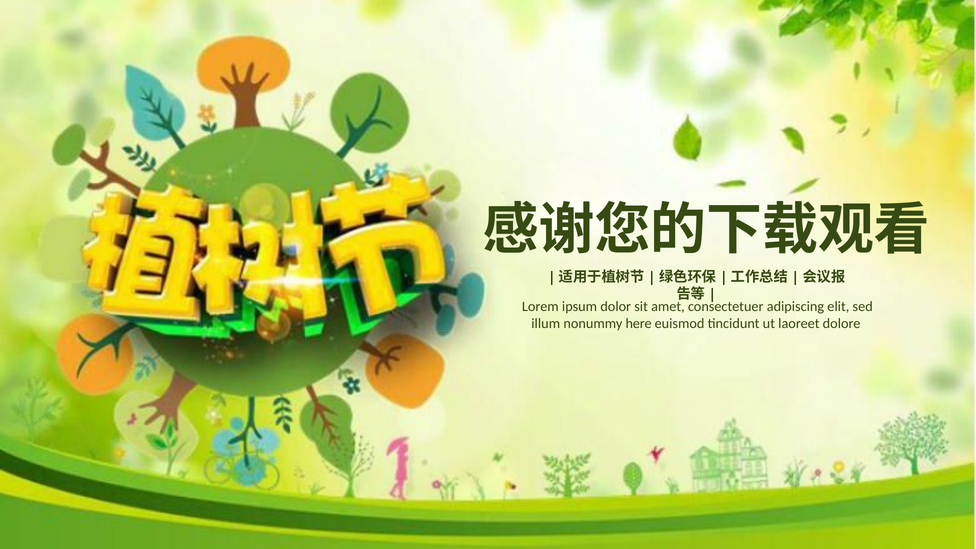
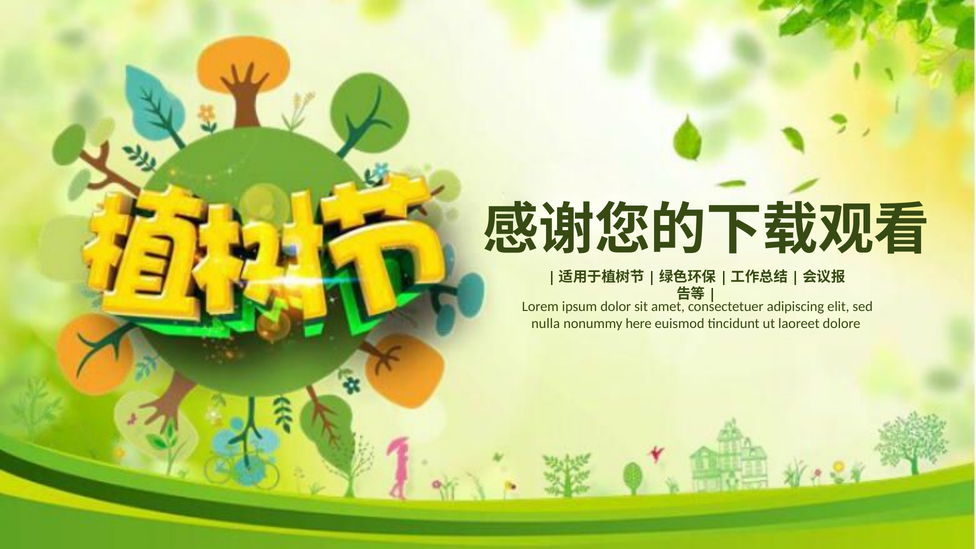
illum: illum -> nulla (546, 324)
